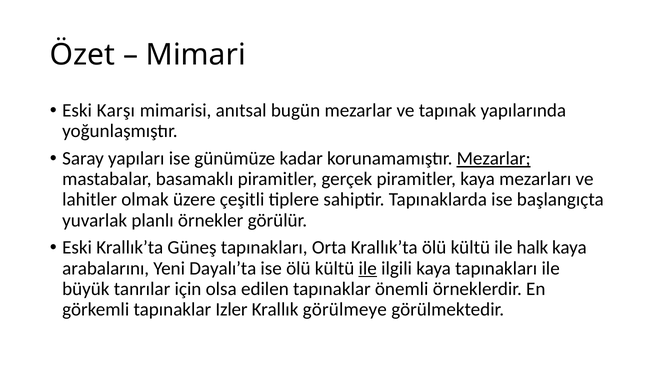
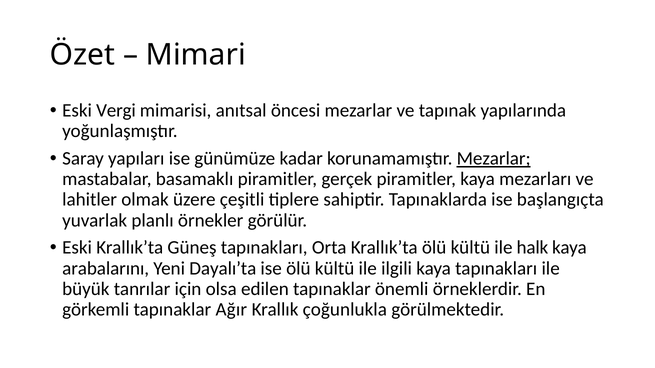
Karşı: Karşı -> Vergi (116, 111)
bugün: bugün -> öncesi (296, 111)
ile underline: present -> none (368, 269)
Izler: Izler -> Ağır (231, 310)
görülmeye: görülmeye -> çoğunlukla (345, 310)
